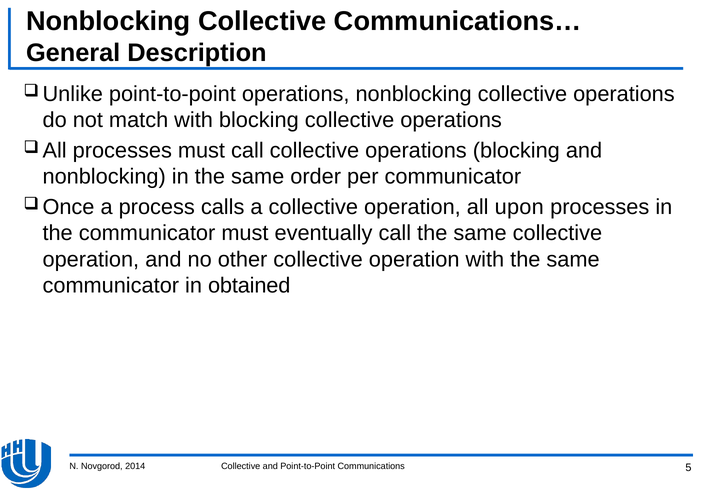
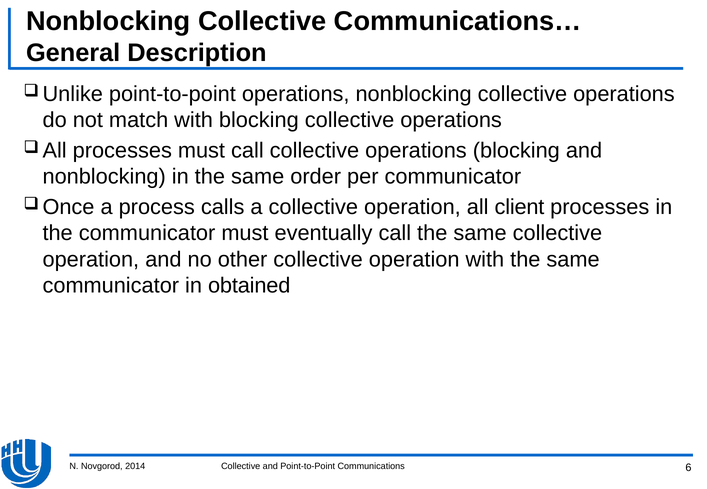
upon: upon -> client (519, 207)
5: 5 -> 6 (688, 468)
